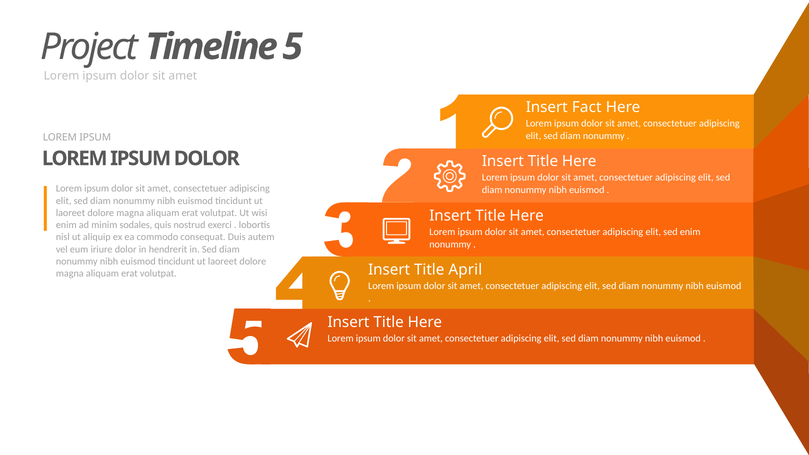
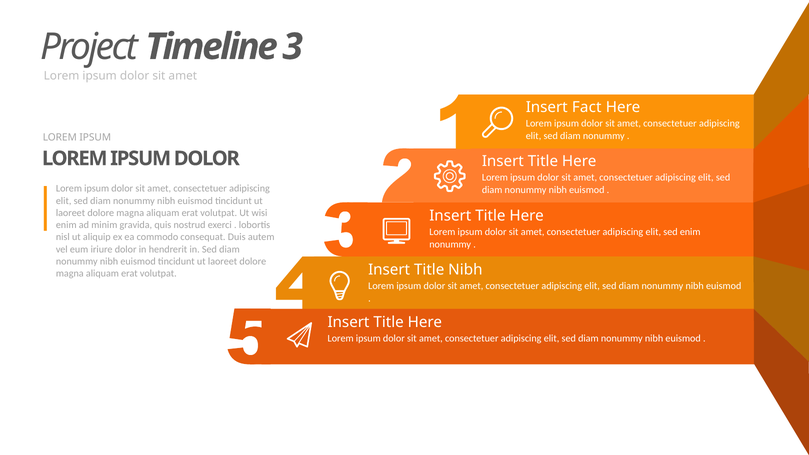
5: 5 -> 3 (293, 47)
sodales: sodales -> gravida (136, 225)
Title April: April -> Nibh (465, 270)
